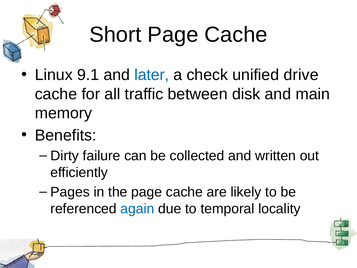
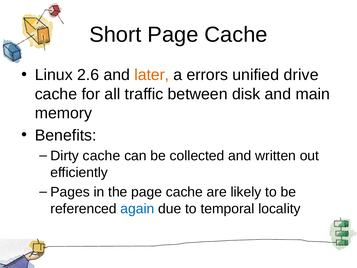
9.1: 9.1 -> 2.6 (88, 75)
later colour: blue -> orange (152, 75)
check: check -> errors (207, 75)
Dirty failure: failure -> cache (102, 156)
